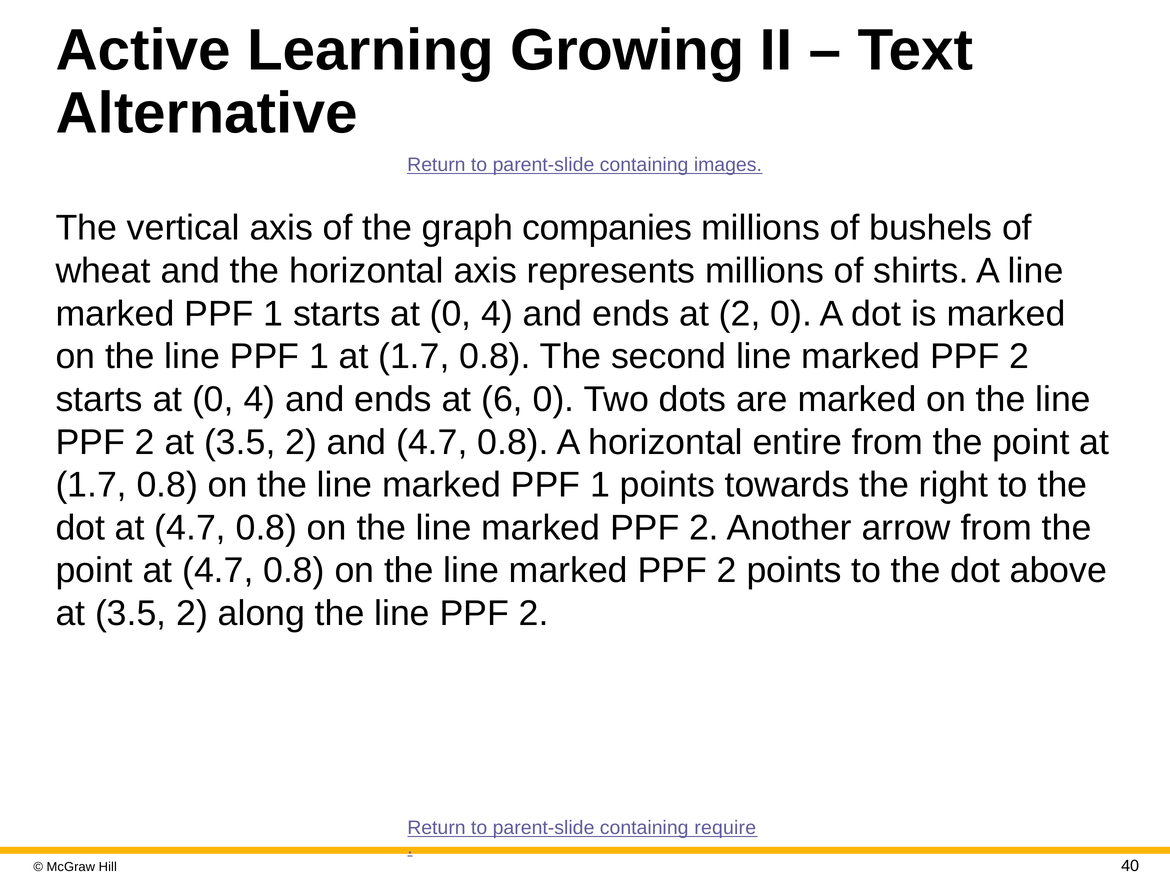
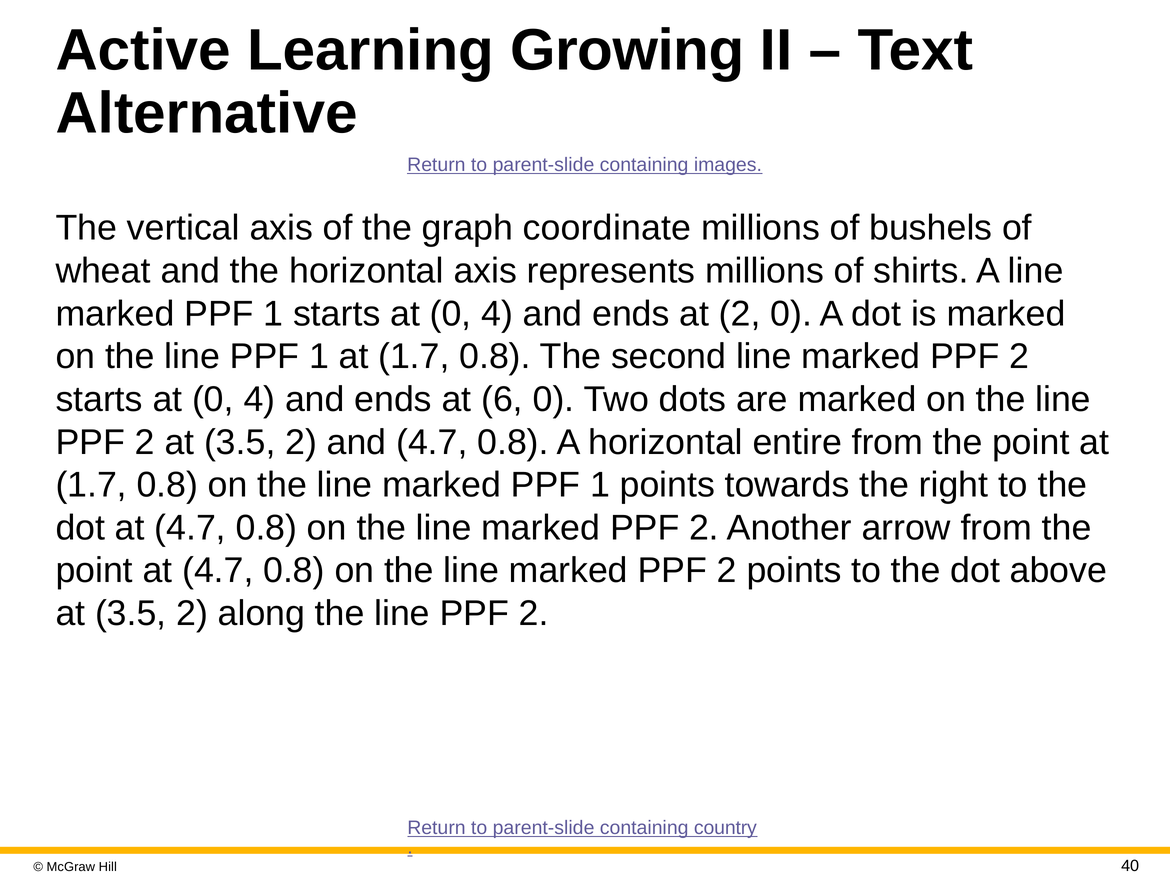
companies: companies -> coordinate (607, 228)
require: require -> country (725, 828)
